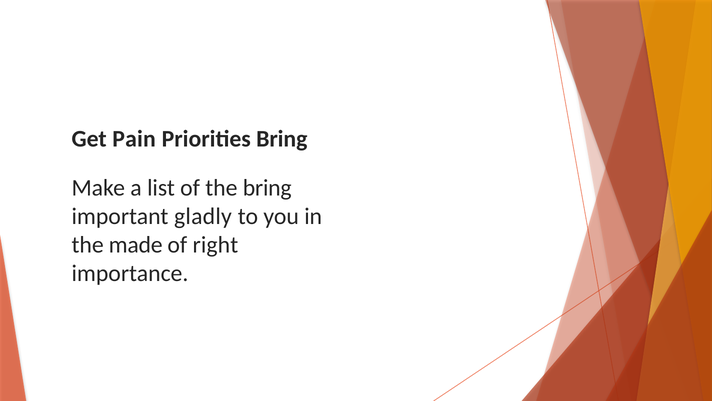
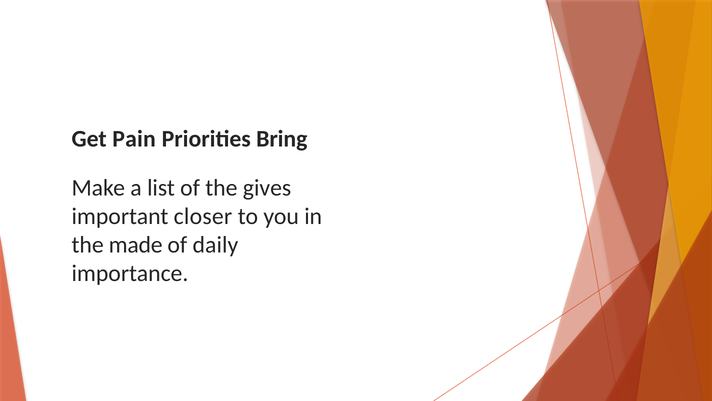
the bring: bring -> gives (267, 188)
gladly: gladly -> closer (203, 216)
right: right -> daily (215, 245)
